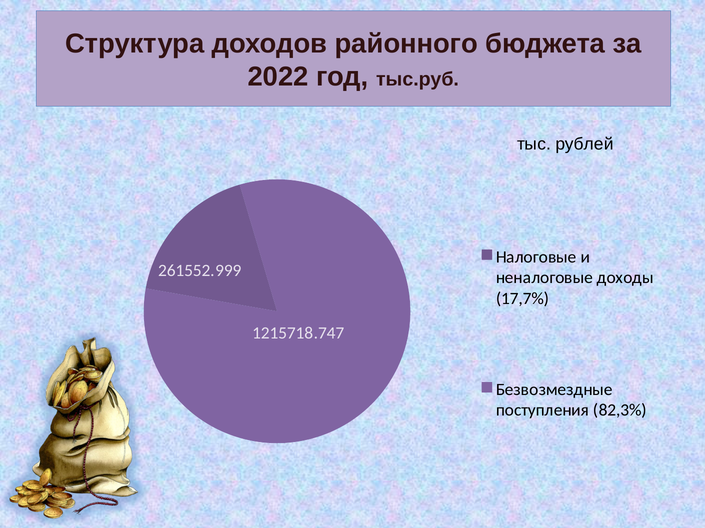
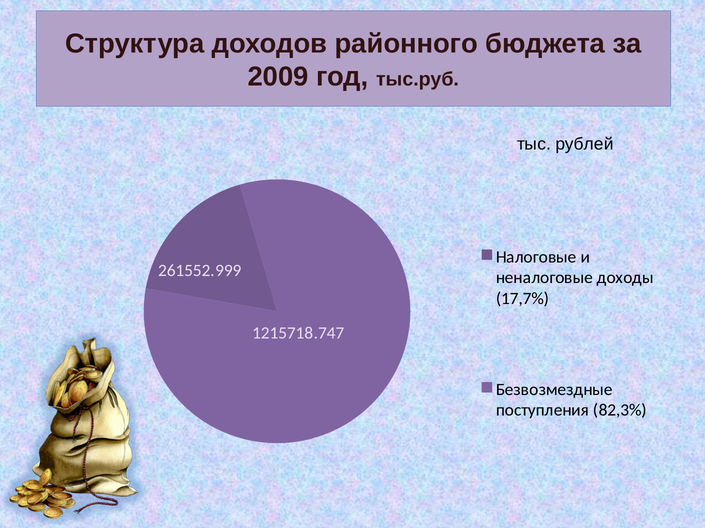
2022: 2022 -> 2009 (278, 77)
